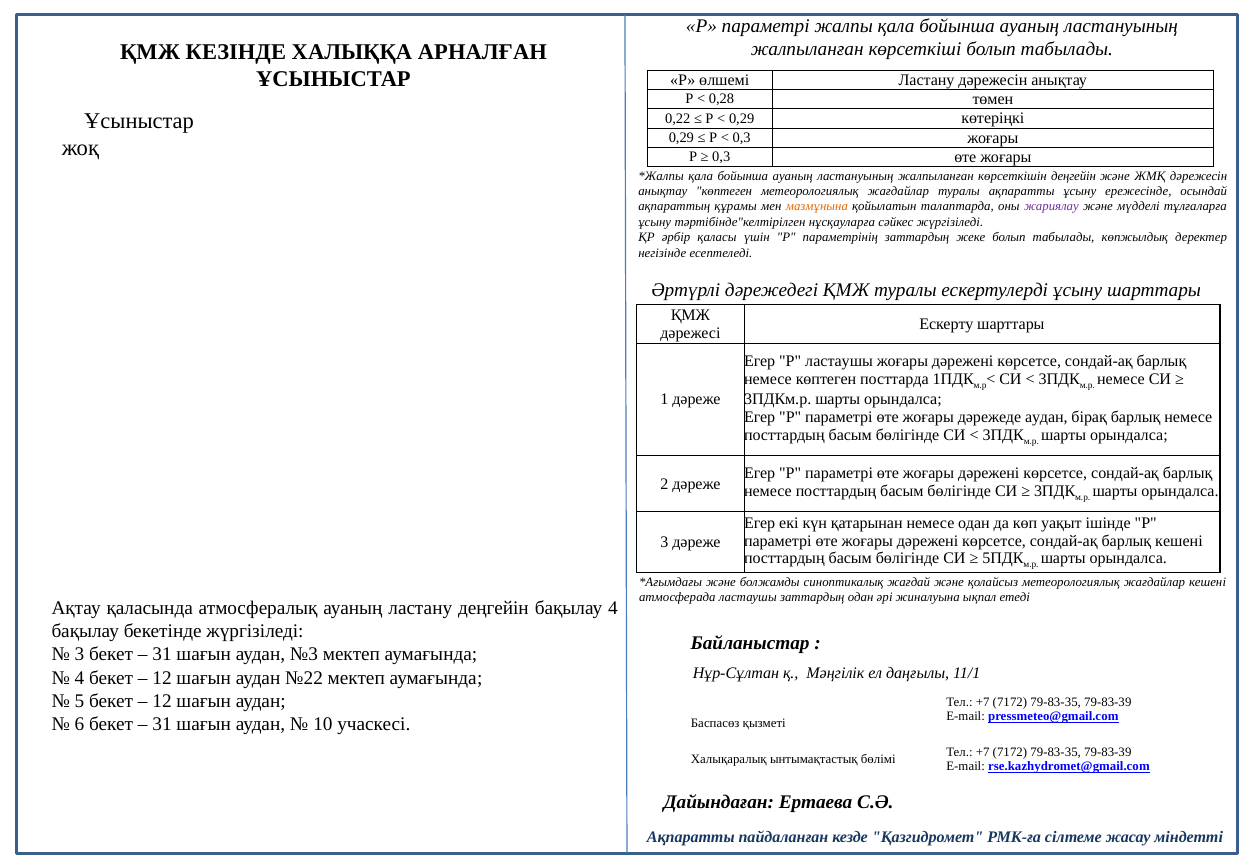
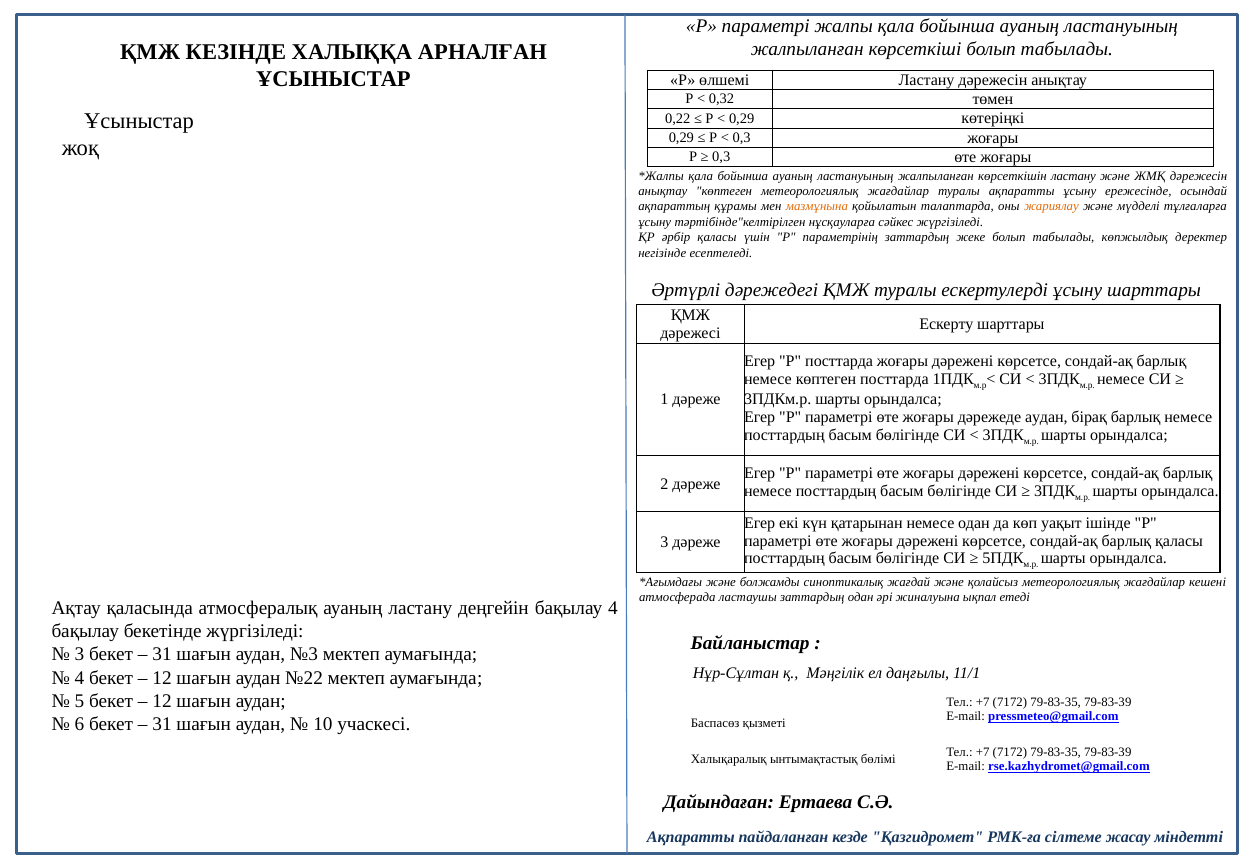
0,28: 0,28 -> 0,32 (721, 99)
көрсеткішін деңгейін: деңгейін -> ластану (1074, 176)
жариялау colour: purple -> orange (1051, 207)
Р ластаушы: ластаушы -> посттарда (839, 361)
барлық кешені: кешені -> қаласы (1179, 541)
